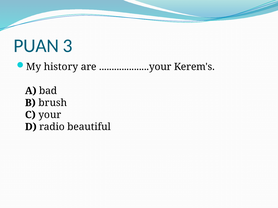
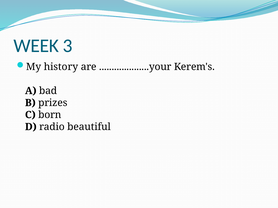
PUAN: PUAN -> WEEK (36, 46)
brush: brush -> prizes (53, 103)
your: your -> born (50, 115)
